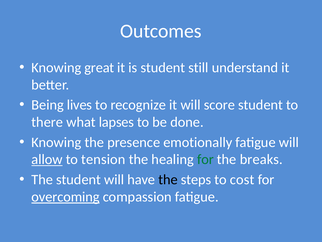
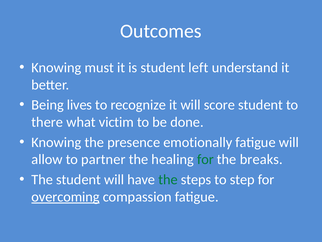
great: great -> must (99, 68)
still: still -> left (198, 68)
lapses: lapses -> victim (116, 122)
allow underline: present -> none (47, 159)
tension: tension -> partner (103, 159)
the colour: black -> green (168, 179)
cost: cost -> step (242, 179)
